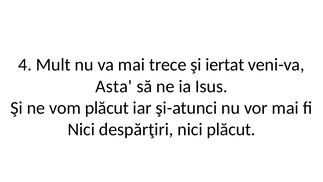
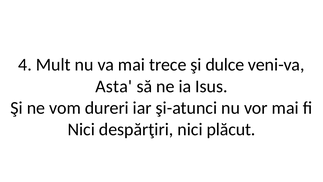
iertat: iertat -> dulce (225, 65)
vom plăcut: plăcut -> dureri (107, 108)
